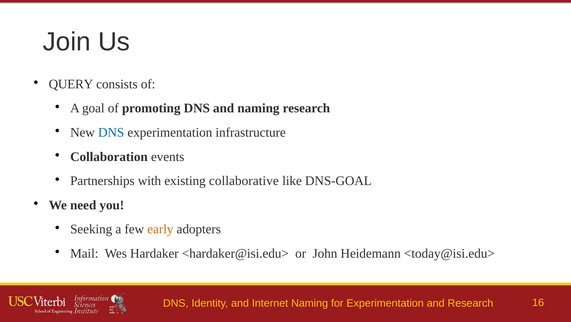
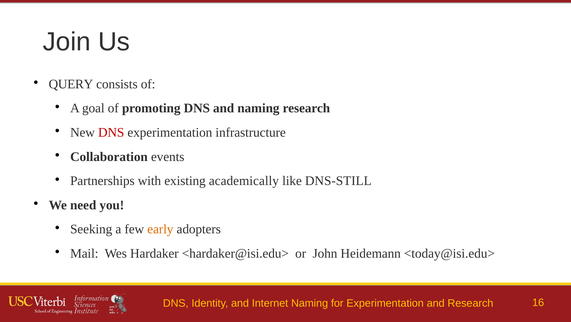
DNS colour: blue -> red (111, 132)
collaborative: collaborative -> academically (244, 180)
DNS-GOAL: DNS-GOAL -> DNS-STILL (338, 180)
